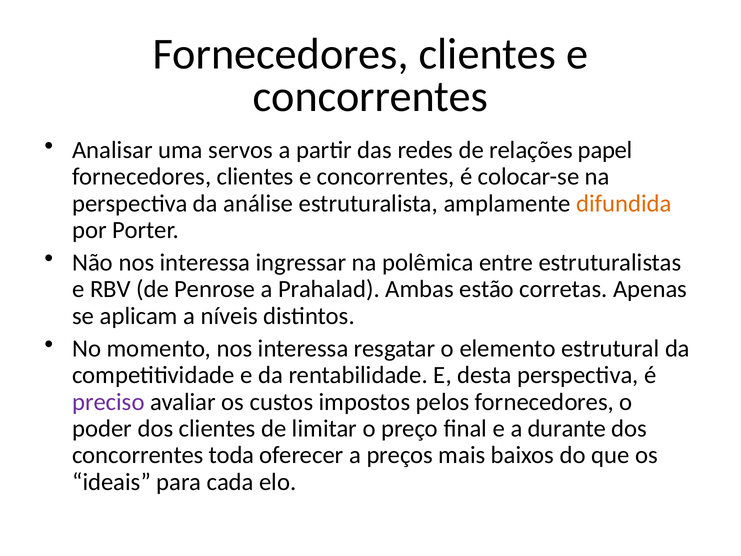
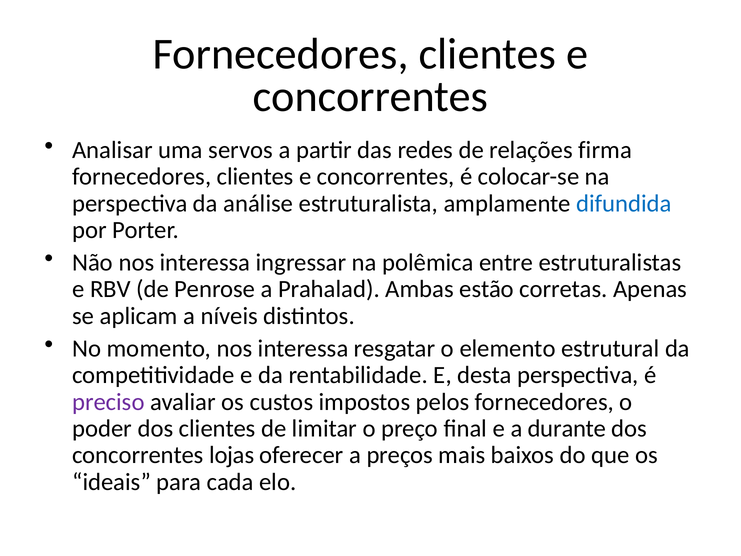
papel: papel -> firma (605, 150)
difundida colour: orange -> blue (624, 203)
toda: toda -> lojas (232, 455)
